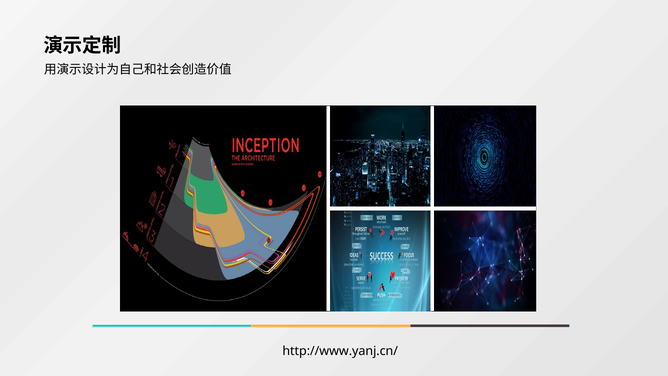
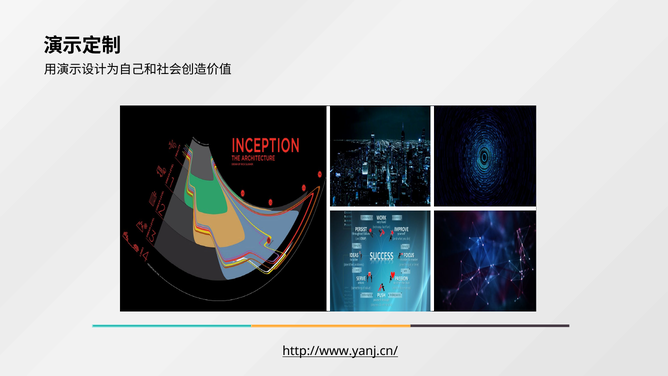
http://www.yanj.cn/ underline: none -> present (340, 351)
